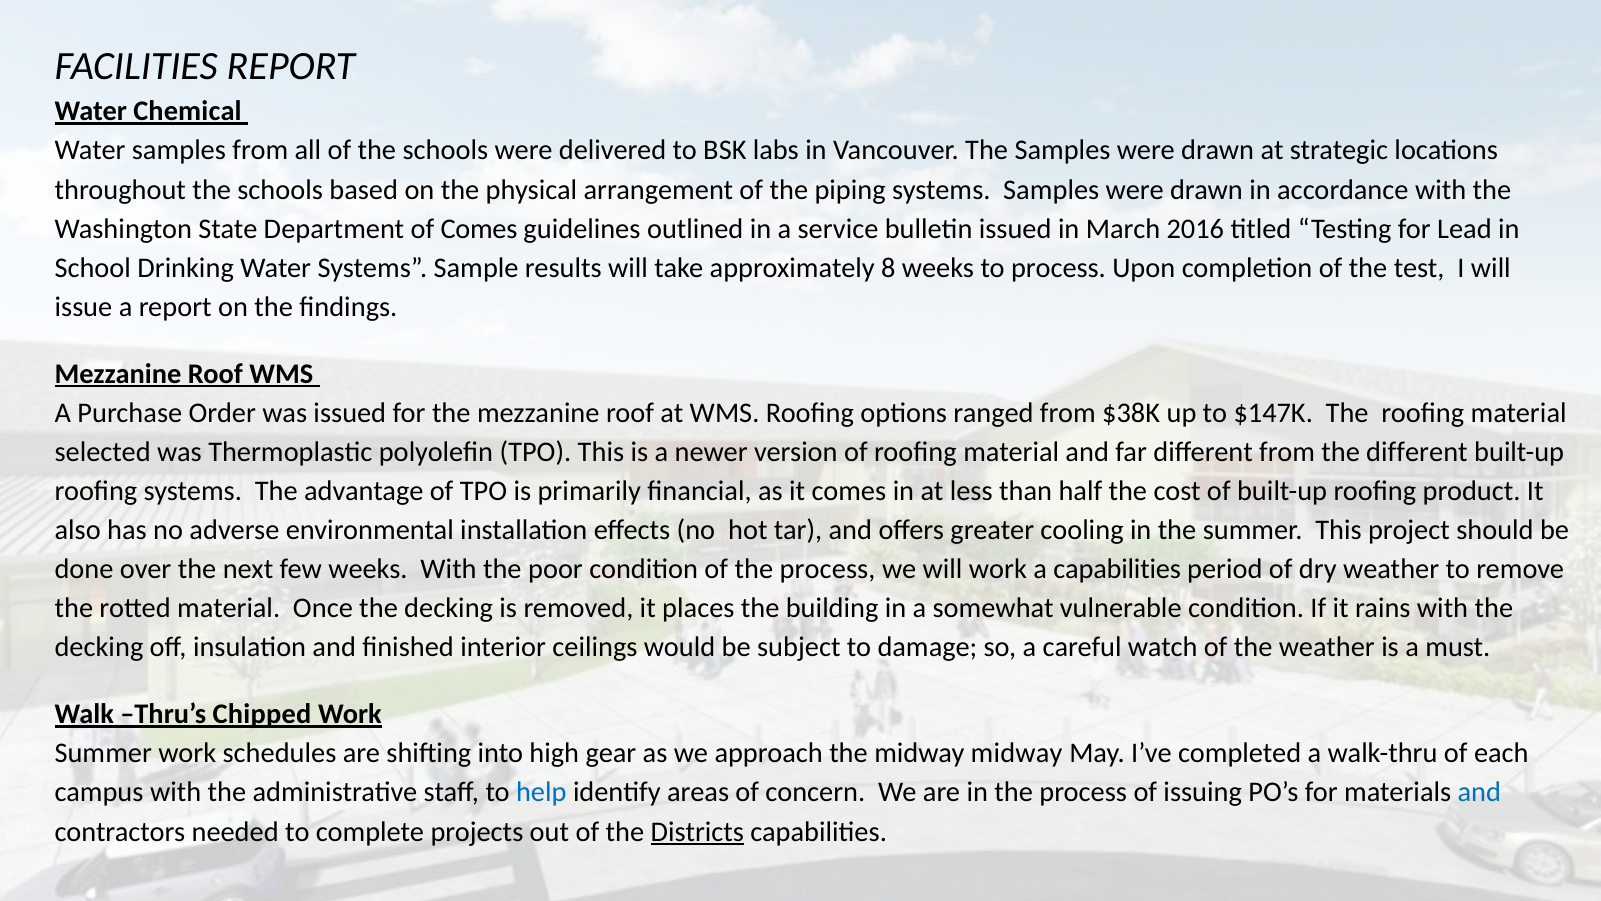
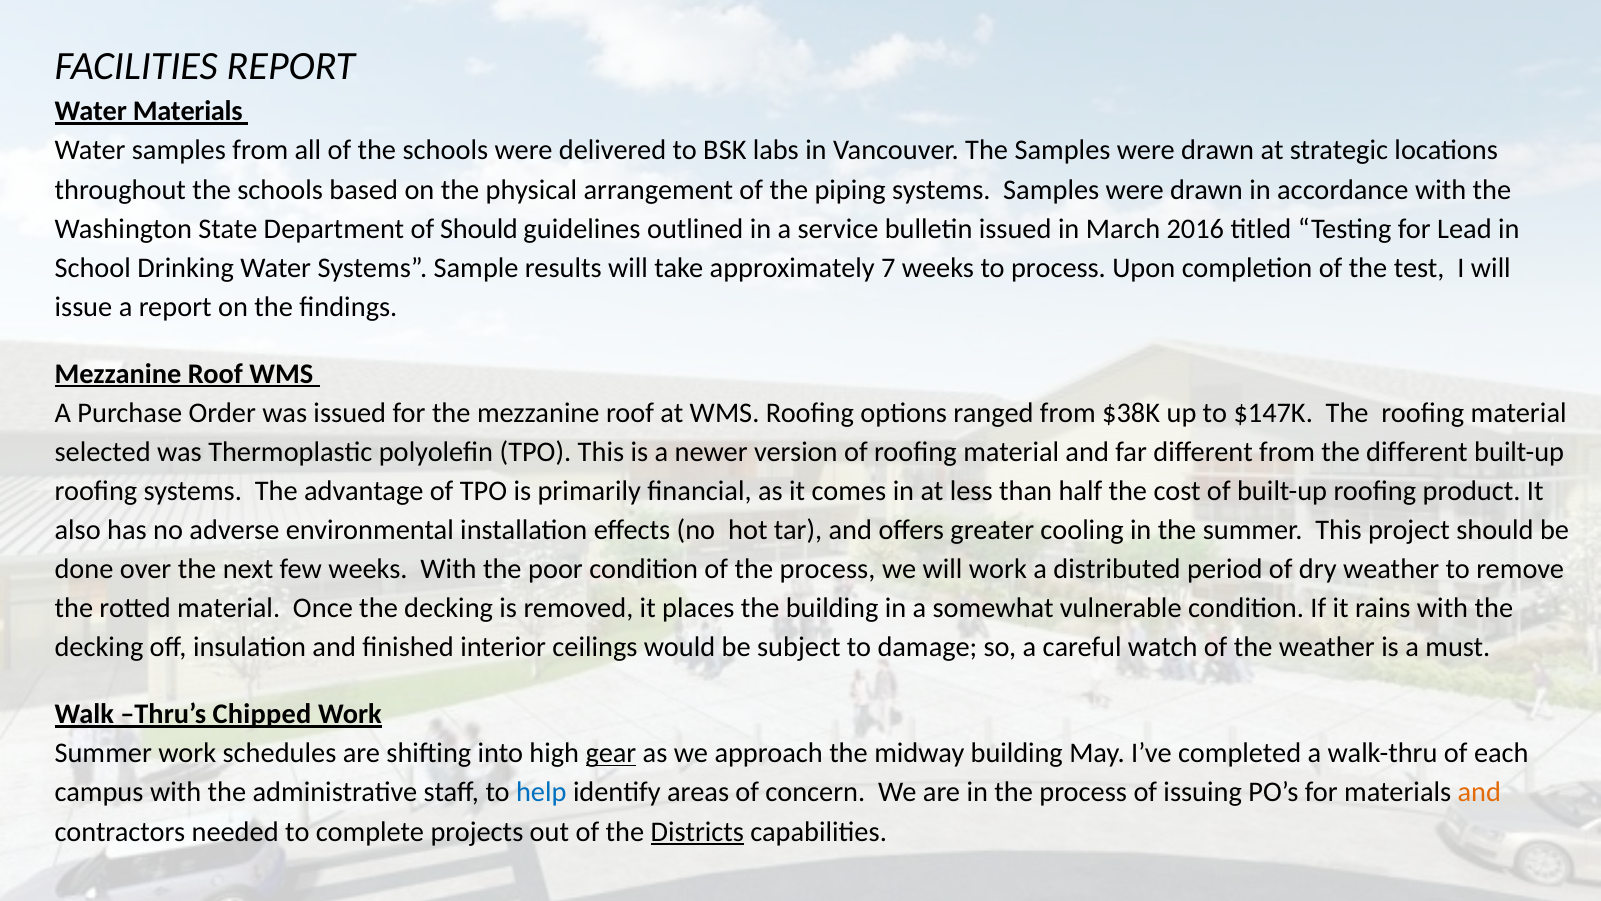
Water Chemical: Chemical -> Materials (188, 111)
of Comes: Comes -> Should (479, 229)
8: 8 -> 7 (888, 268)
a capabilities: capabilities -> distributed (1117, 569)
gear underline: none -> present (611, 753)
midway midway: midway -> building (1017, 753)
and colour: blue -> orange (1479, 792)
